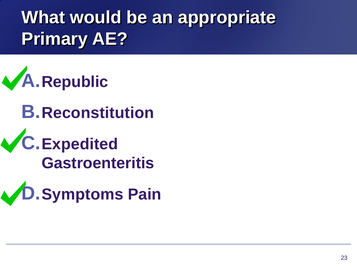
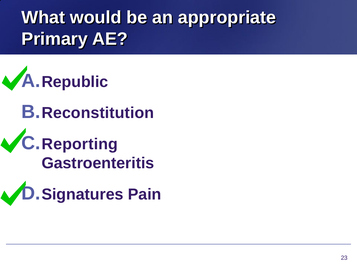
Expedited: Expedited -> Reporting (80, 144)
Symptoms: Symptoms -> Signatures (82, 194)
